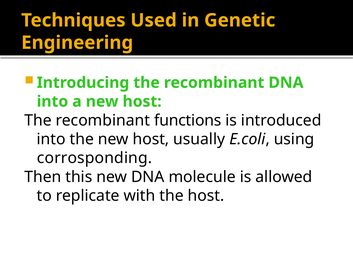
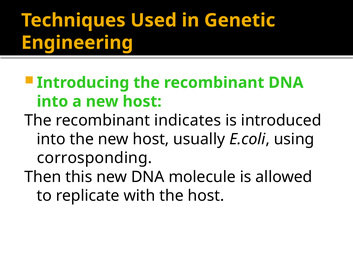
functions: functions -> indicates (188, 120)
